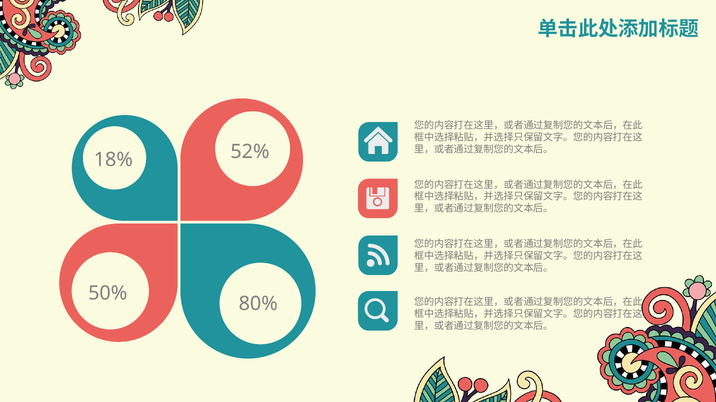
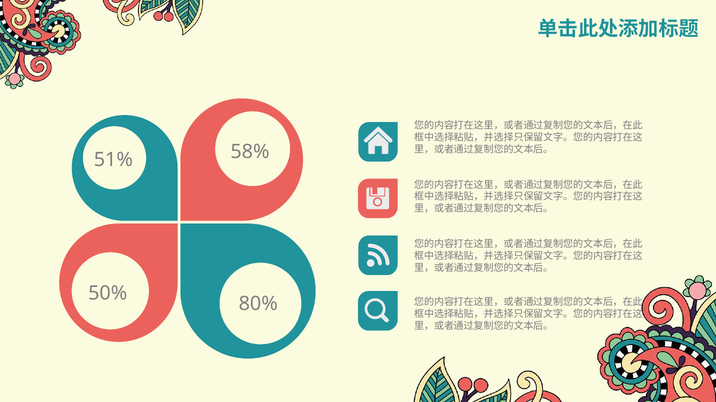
52%: 52% -> 58% (250, 152)
18%: 18% -> 51% (113, 160)
